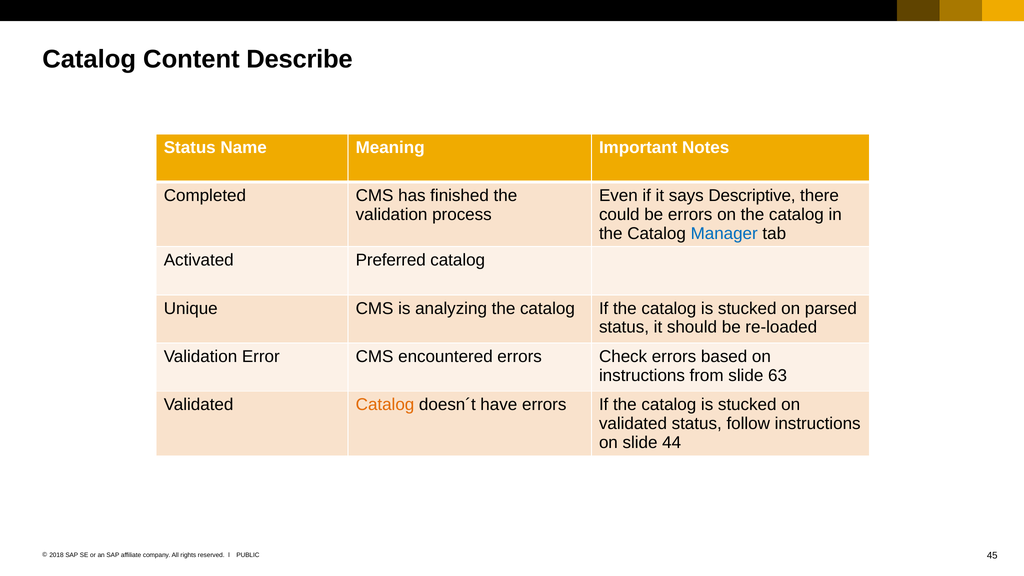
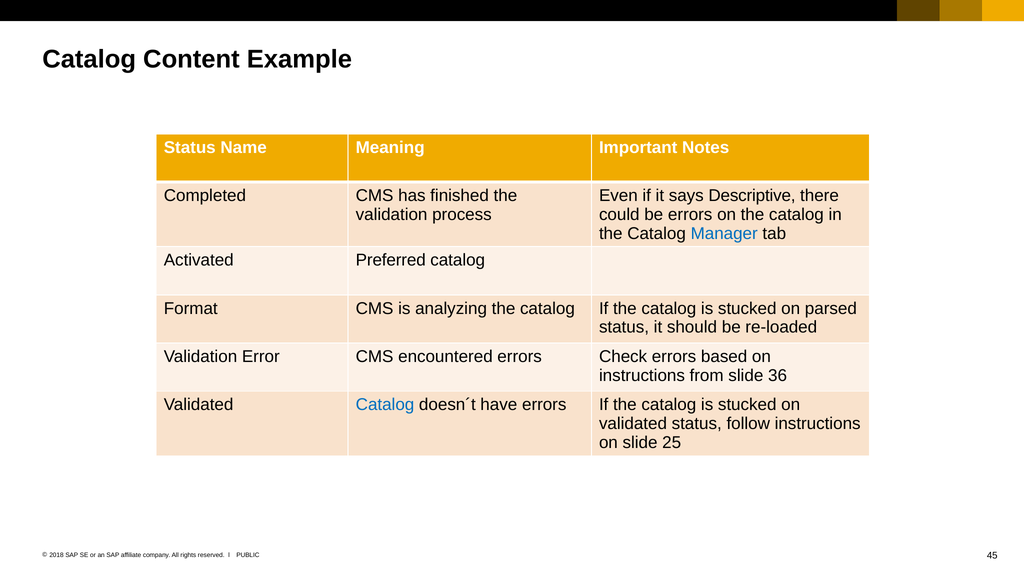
Describe: Describe -> Example (299, 59)
Unique: Unique -> Format (191, 308)
63: 63 -> 36 (778, 375)
Catalog colour: orange -> blue (385, 405)
44: 44 -> 25 (672, 443)
